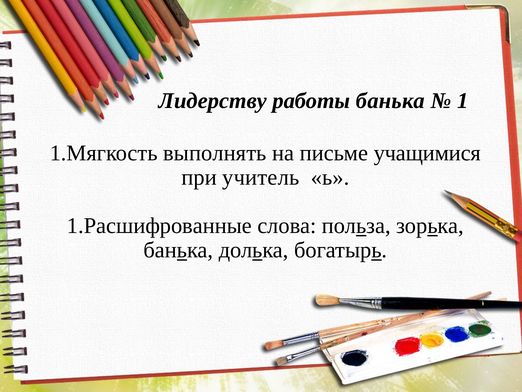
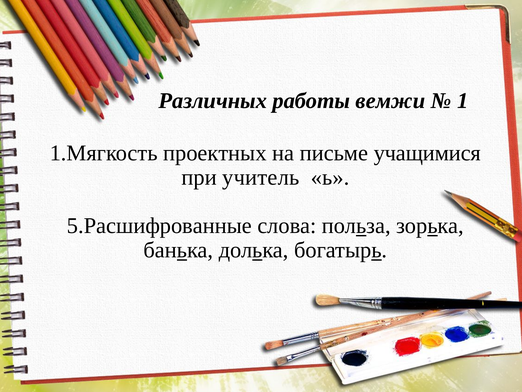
Лидерству: Лидерству -> Различных (213, 100)
работы банька: банька -> вемжи (390, 100)
выполнять: выполнять -> проектных (215, 153)
1.Расшифрованные: 1.Расшифрованные -> 5.Расшифрованные (159, 226)
